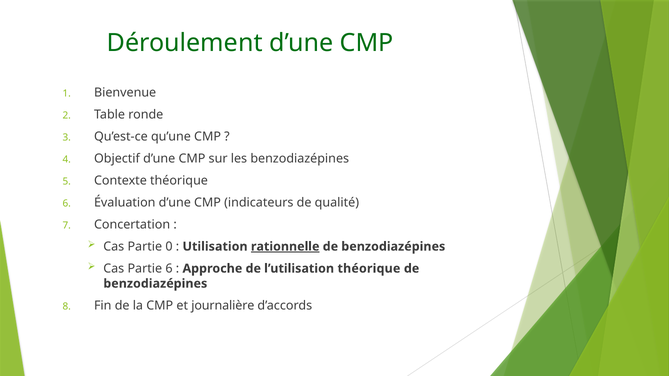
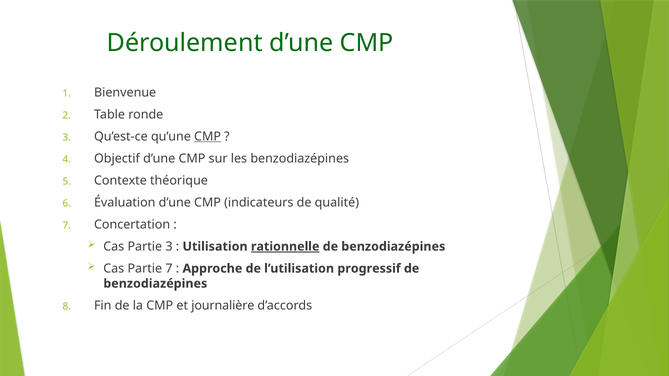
CMP underline: none -> present (208, 137)
Partie 0: 0 -> 3 (169, 247)
Partie 6: 6 -> 7 (169, 269)
l’utilisation théorique: théorique -> progressif (369, 269)
